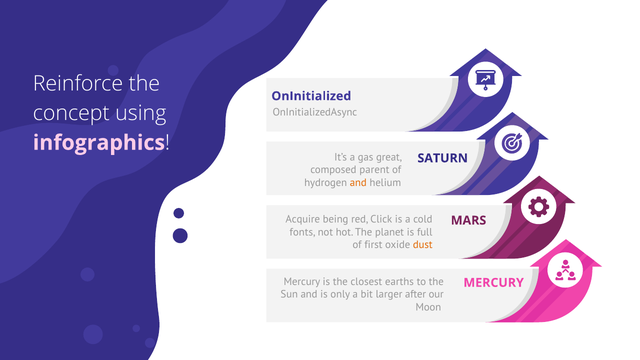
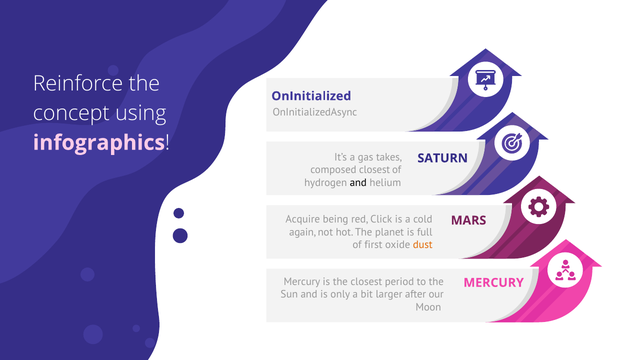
great: great -> takes (389, 157)
composed parent: parent -> closest (375, 170)
and colour: orange -> black (358, 183)
fonts: fonts -> again (303, 232)
earths: earths -> period (399, 282)
